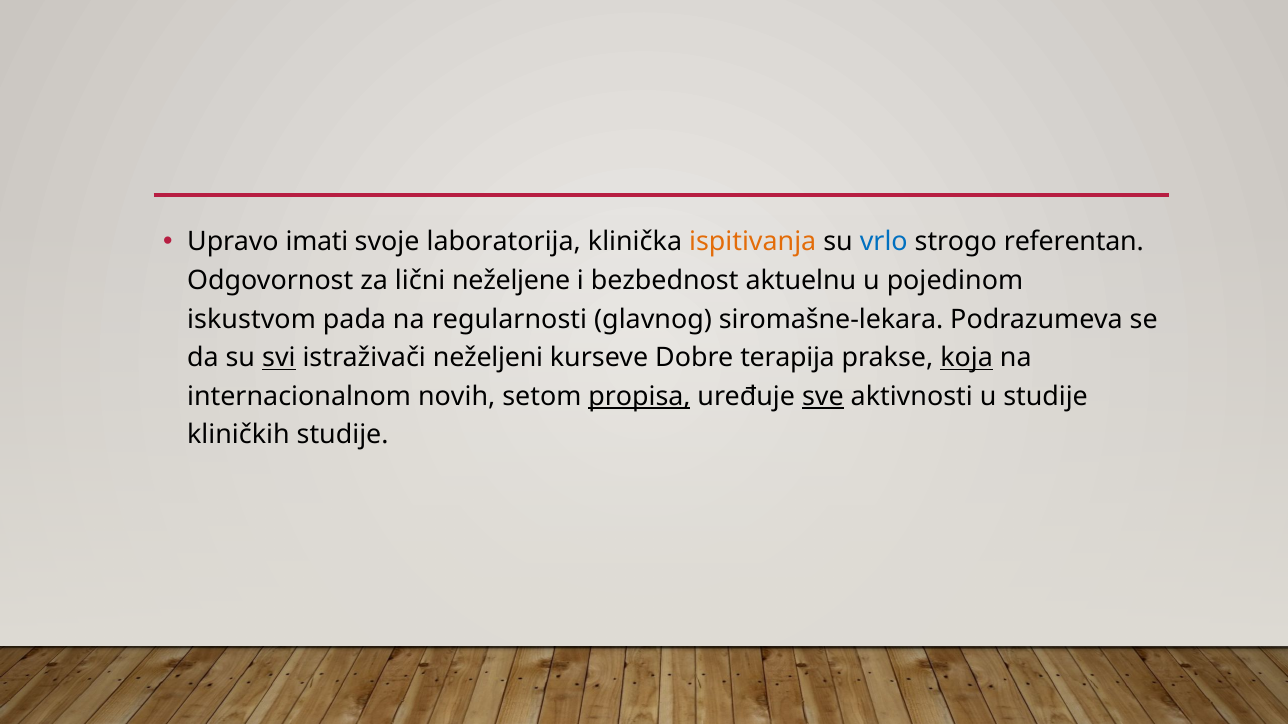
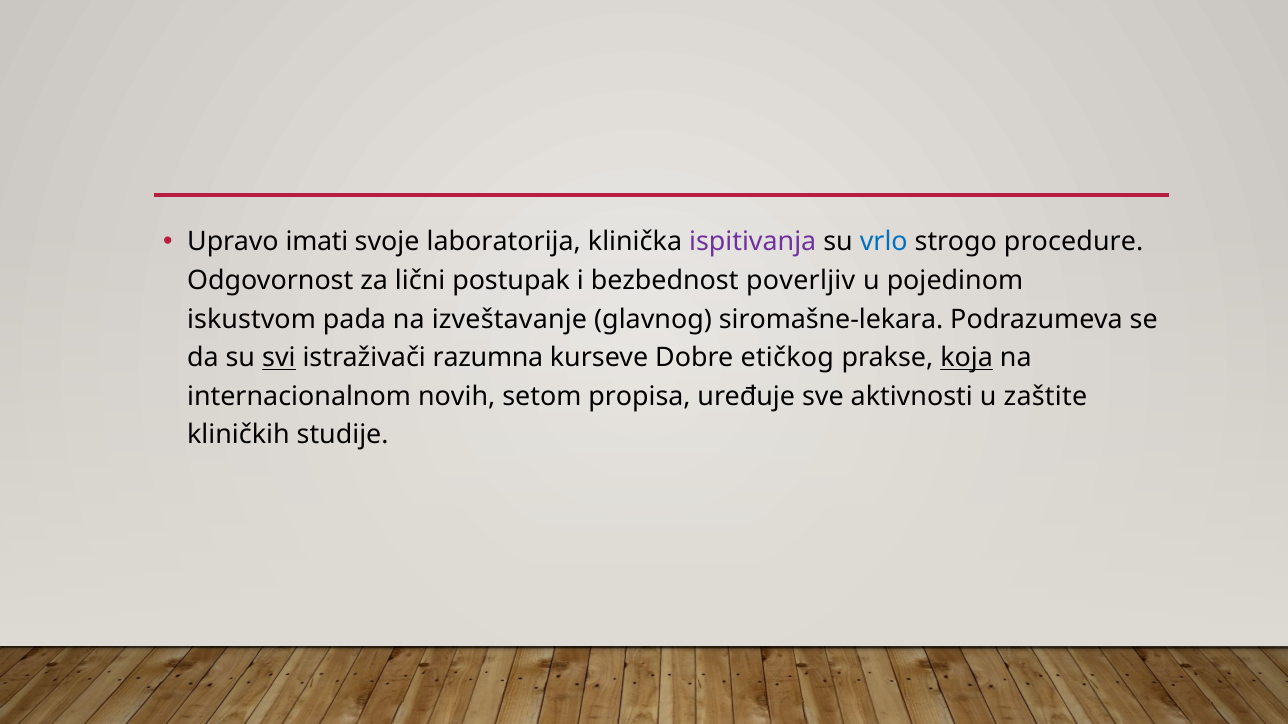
ispitivanja colour: orange -> purple (753, 242)
referentan: referentan -> procedure (1074, 242)
neželjene: neželjene -> postupak (511, 281)
aktuelnu: aktuelnu -> poverljiv (801, 281)
regularnosti: regularnosti -> izveštavanje (509, 319)
neželjeni: neželjeni -> razumna (488, 358)
terapija: terapija -> etičkog (787, 358)
propisa underline: present -> none (640, 397)
sve underline: present -> none (823, 397)
u studije: studije -> zaštite (1045, 397)
